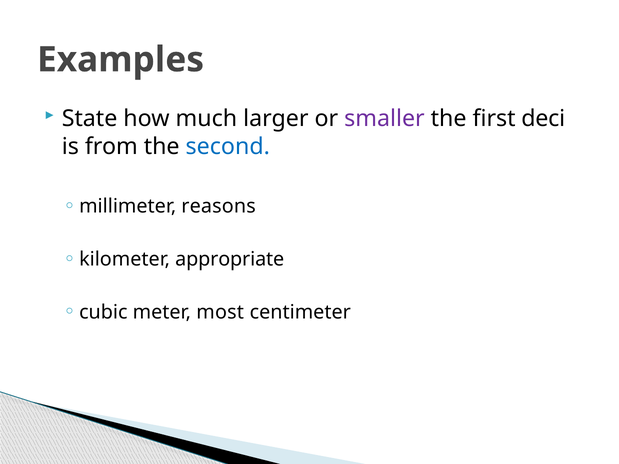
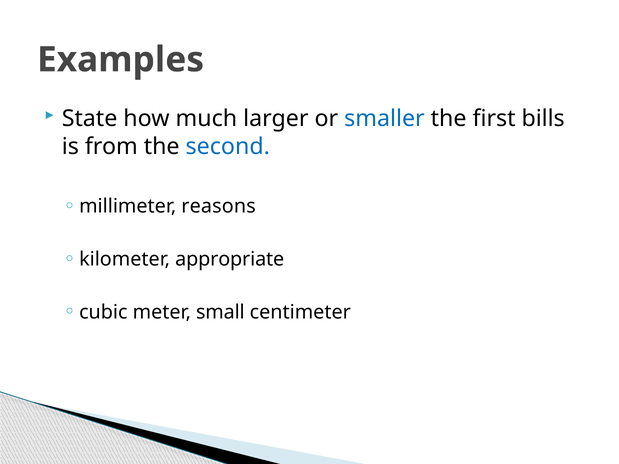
smaller colour: purple -> blue (384, 119)
deci: deci -> bills (543, 119)
most: most -> small (220, 312)
